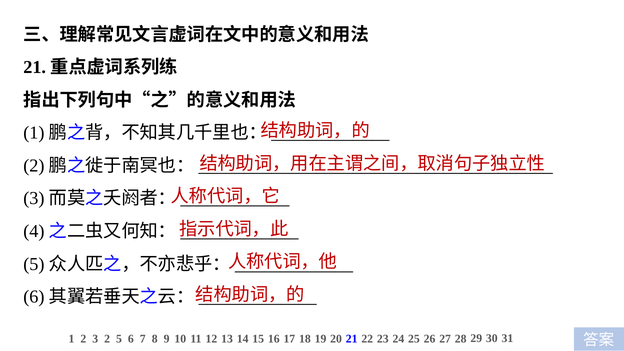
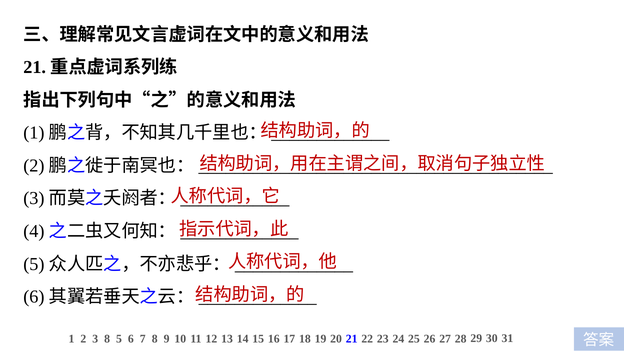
3 2: 2 -> 8 (107, 339)
